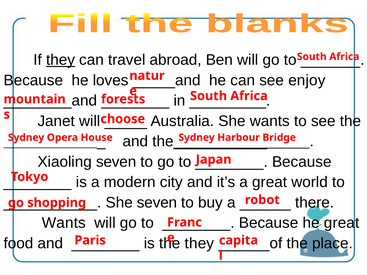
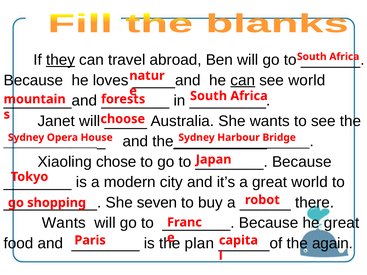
can underline: none -> present (243, 80)
see enjoy: enjoy -> world (307, 80)
Xiaoling seven: seven -> chose (116, 162)
they: they -> plan (199, 243)
place: place -> again (333, 243)
